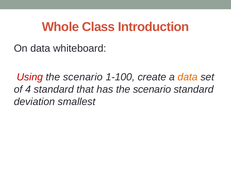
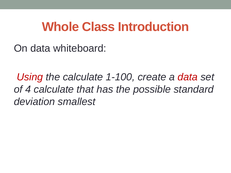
scenario: scenario -> calculate (83, 77)
data colour: orange -> red (188, 77)
4 standard: standard -> calculate (54, 90)
has the scenario: scenario -> possible (152, 90)
